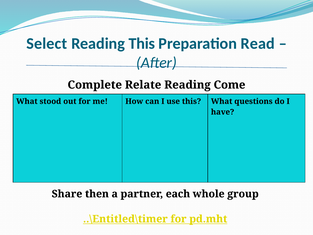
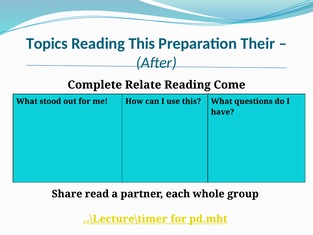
Select: Select -> Topics (47, 44)
Read: Read -> Their (258, 44)
then: then -> read (97, 194)
..\Entitled\timer: ..\Entitled\timer -> ..\Lecture\timer (125, 219)
